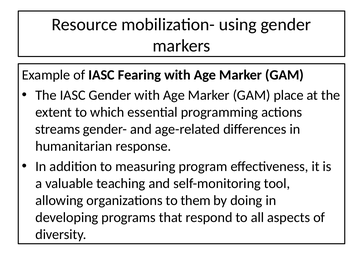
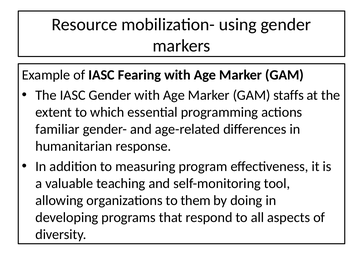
place: place -> staffs (289, 95)
streams: streams -> familiar (58, 129)
